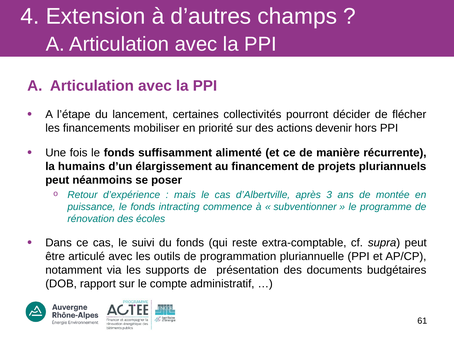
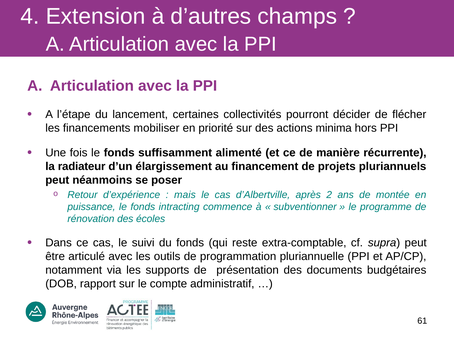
devenir: devenir -> minima (334, 128)
humains: humains -> radiateur (82, 167)
3: 3 -> 2 (329, 195)
